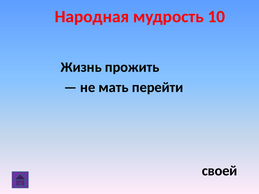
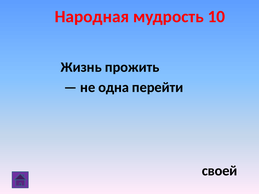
мать: мать -> одна (114, 87)
